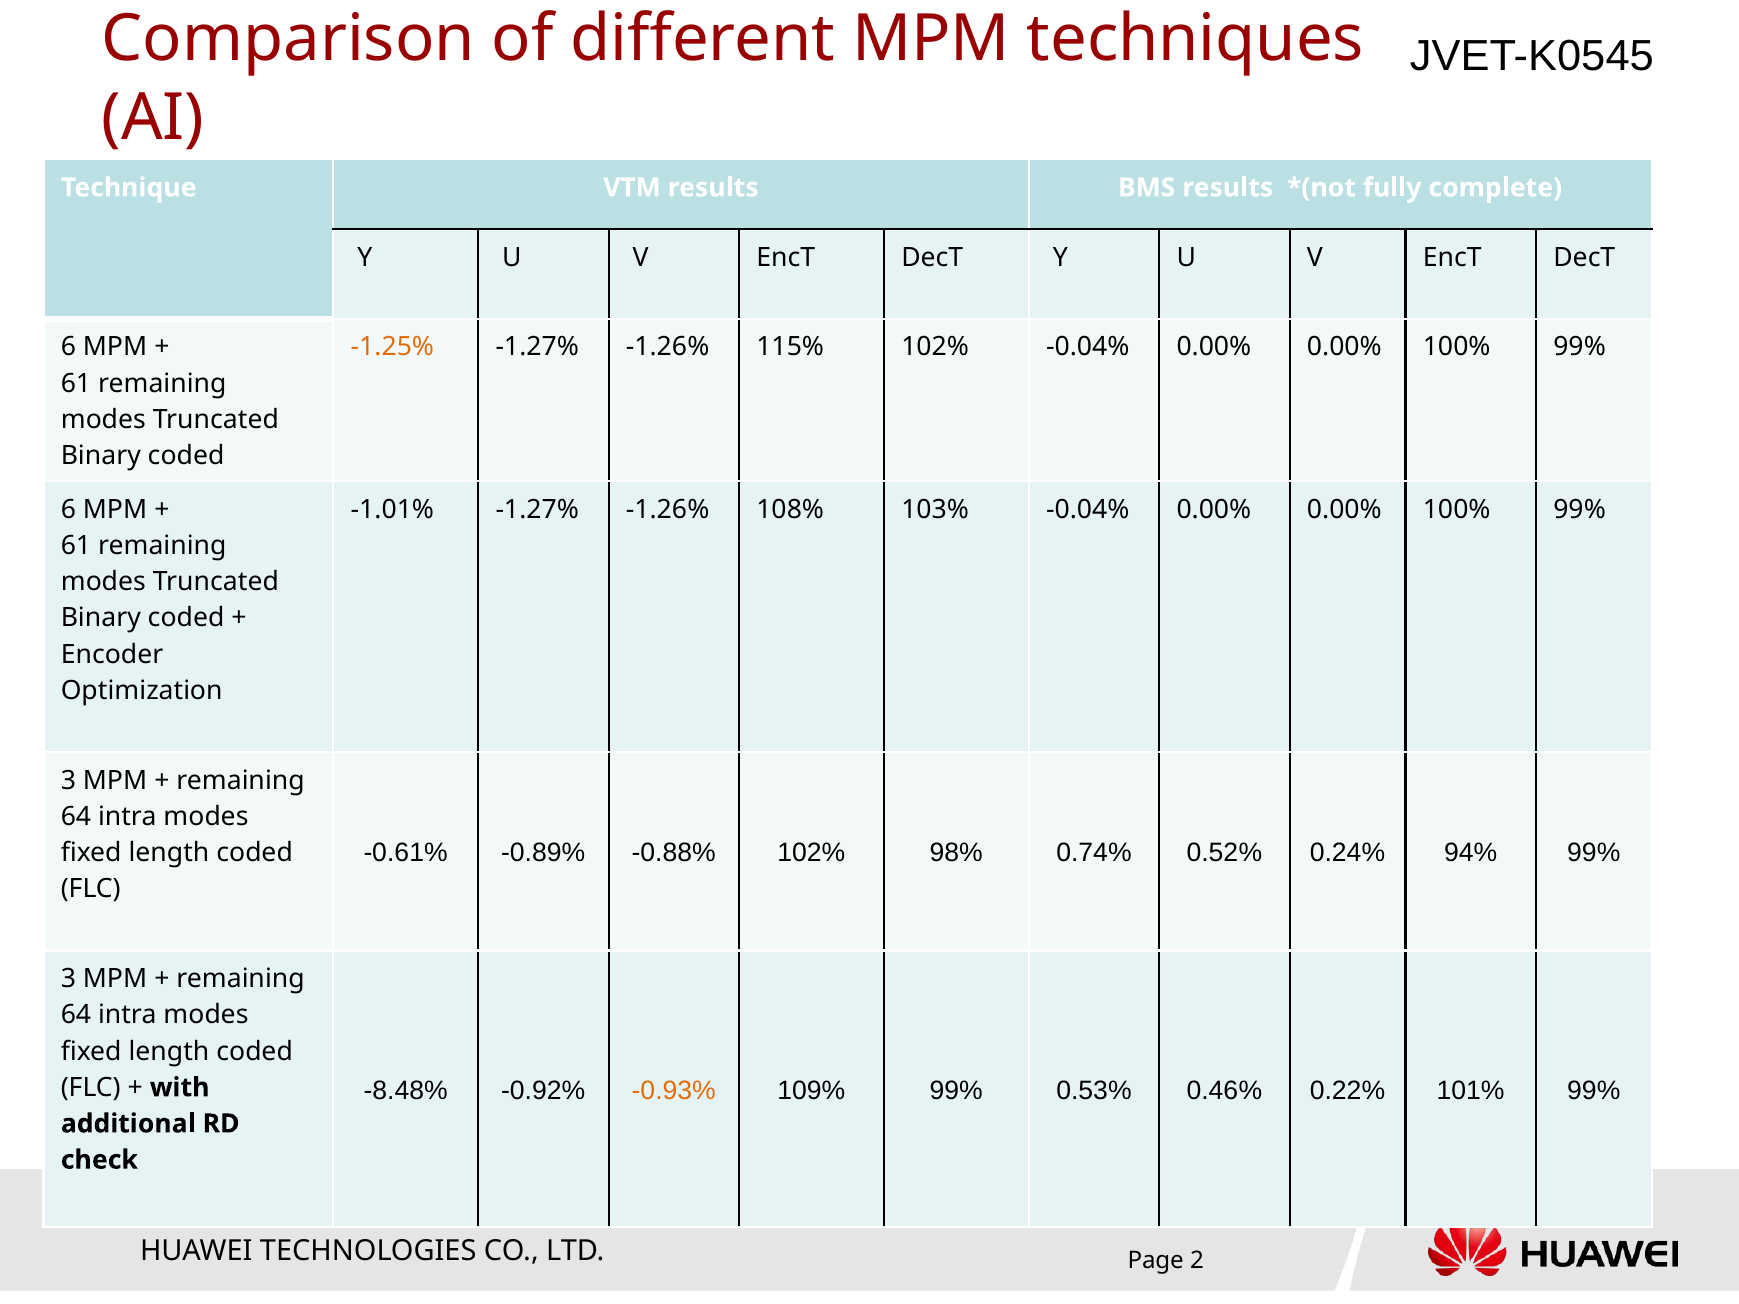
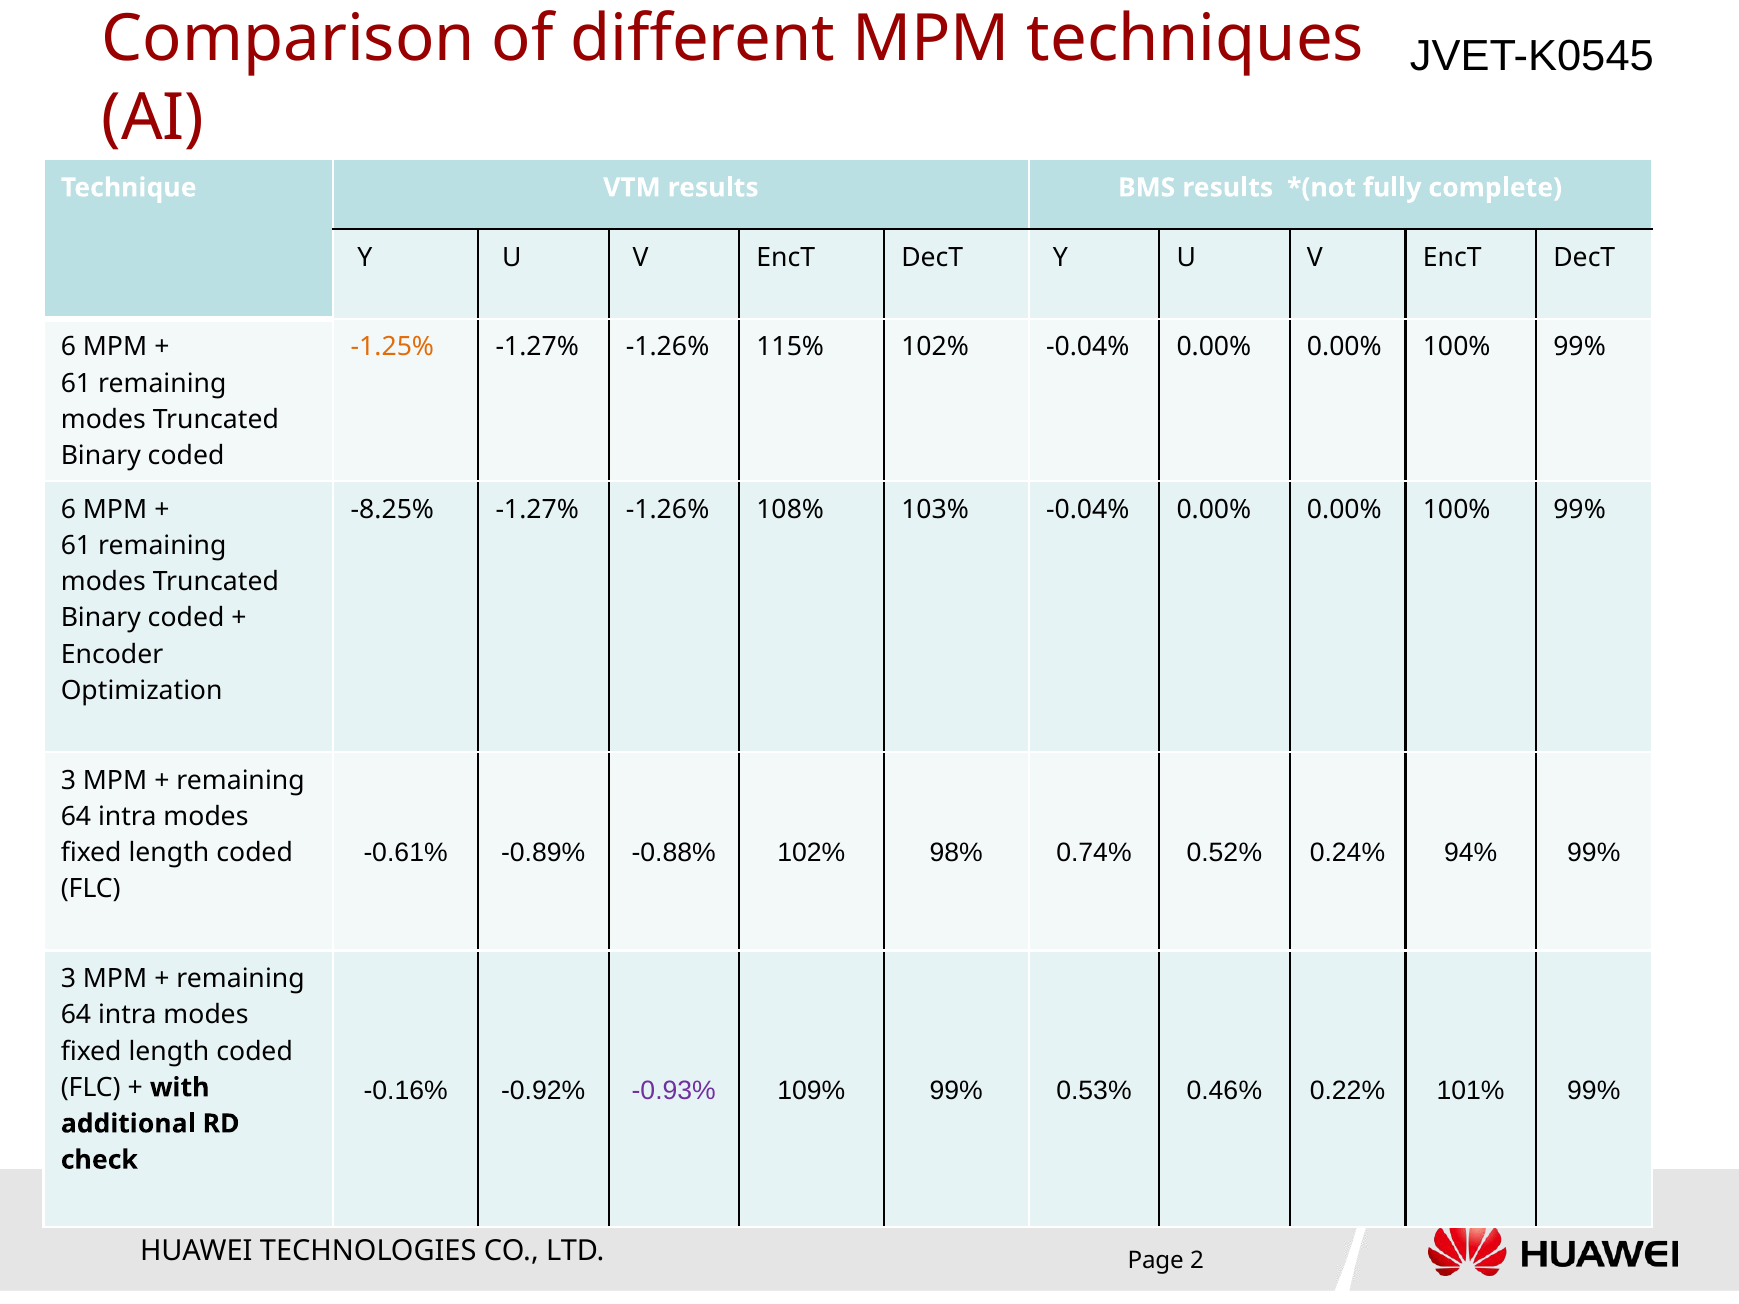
-1.01%: -1.01% -> -8.25% (392, 510)
-8.48%: -8.48% -> -0.16% (406, 1091)
-0.93% colour: orange -> purple (674, 1091)
